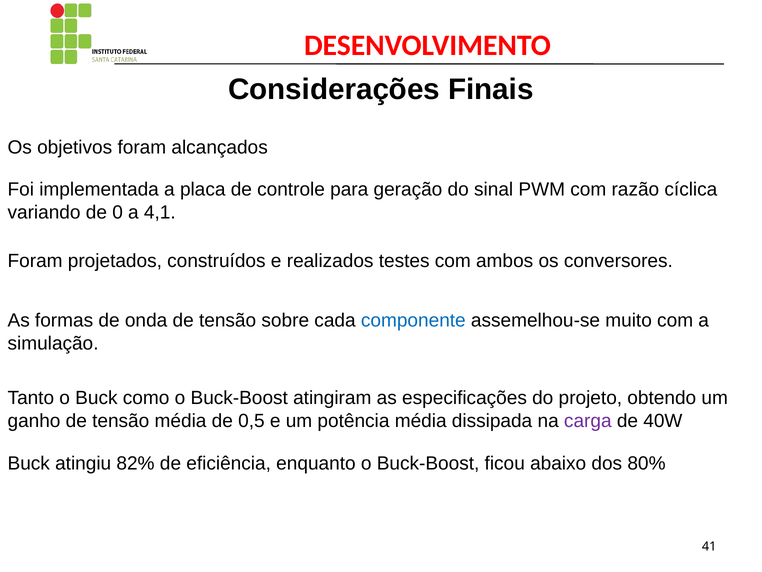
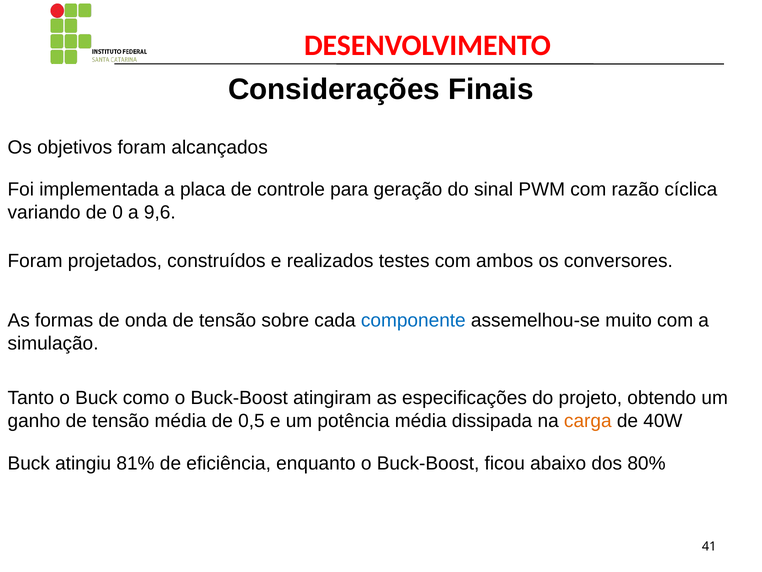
4,1: 4,1 -> 9,6 (160, 212)
carga colour: purple -> orange (588, 420)
82%: 82% -> 81% (135, 463)
